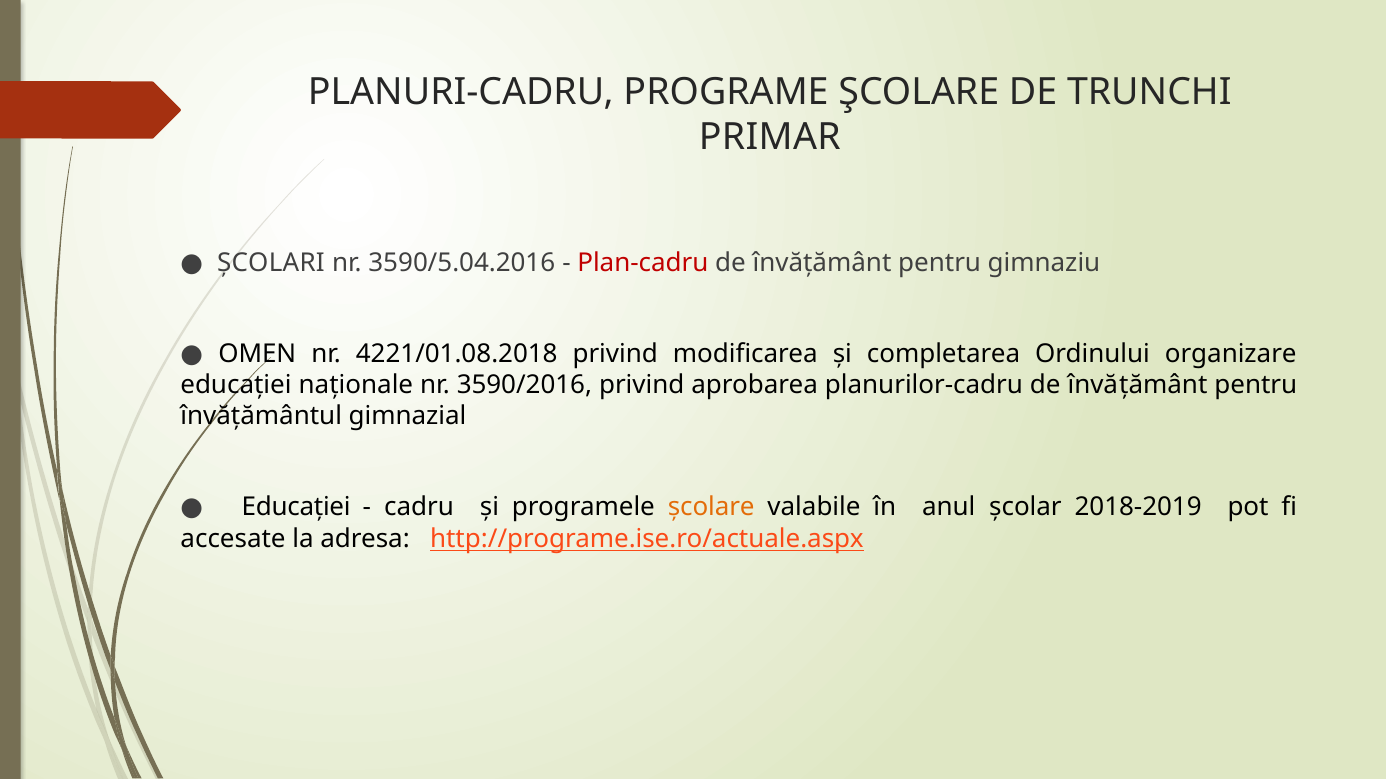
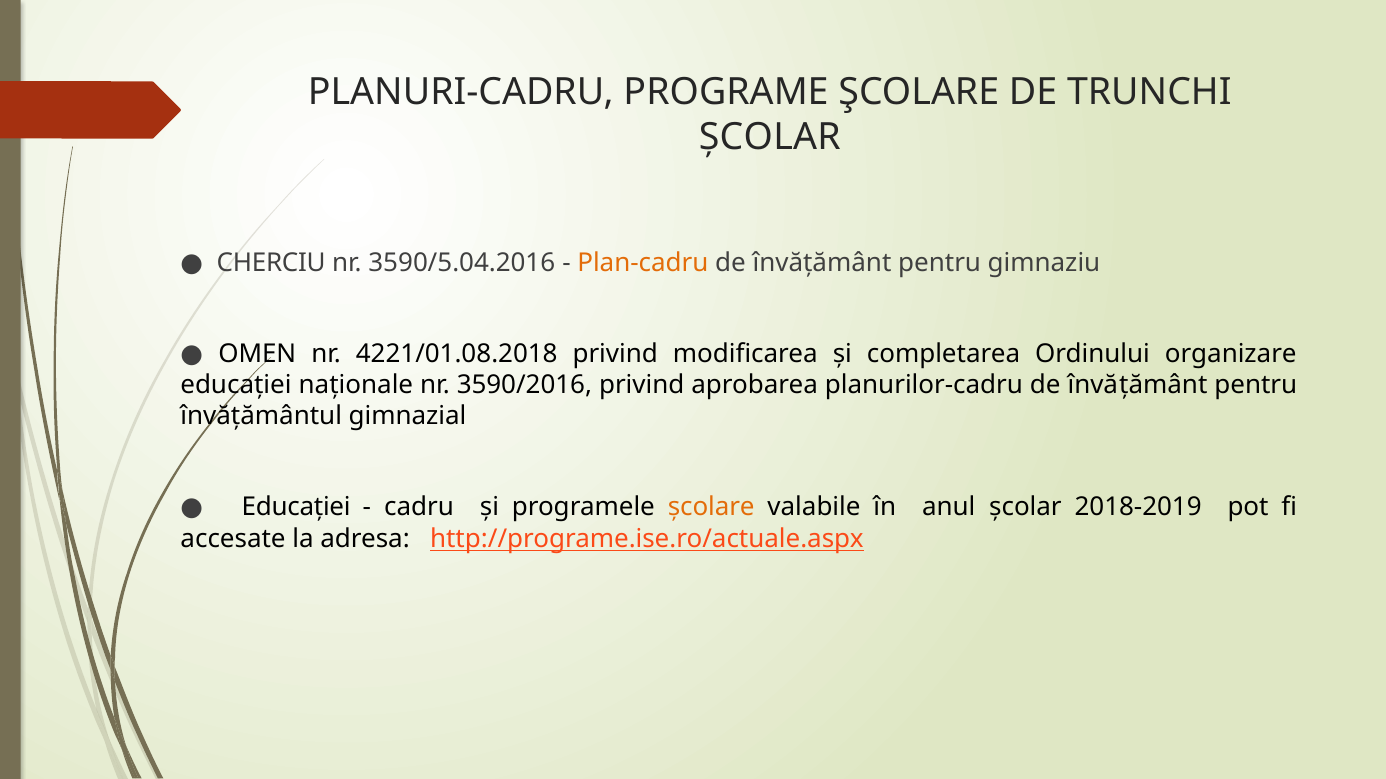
PRIMAR: PRIMAR -> ȘCOLAR (770, 137)
ȘCOLARI: ȘCOLARI -> CHERCIU (271, 263)
Plan-cadru colour: red -> orange (643, 263)
